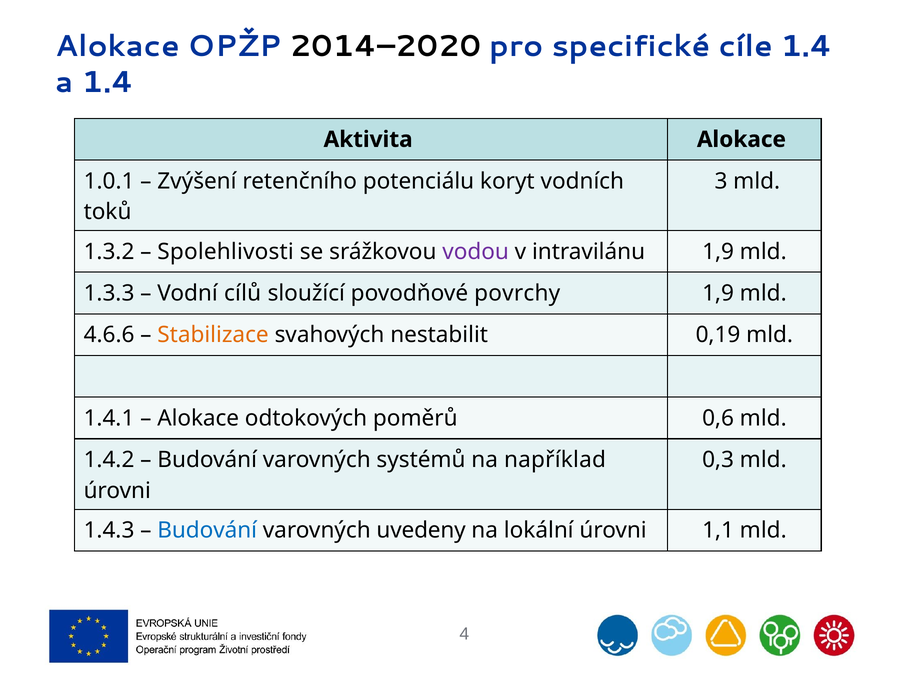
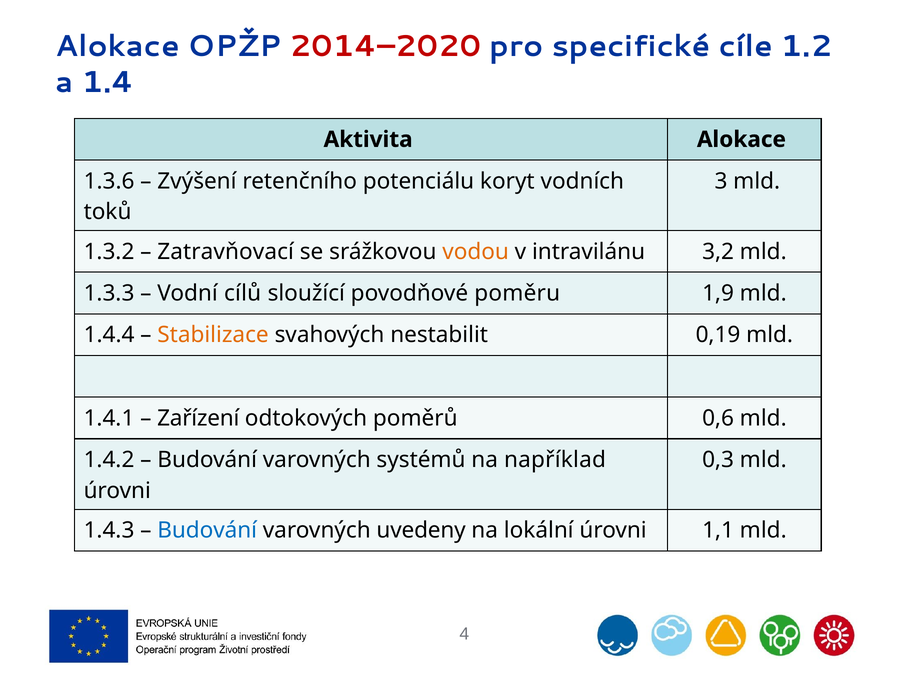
2014–2020 colour: black -> red (386, 46)
cíle 1.4: 1.4 -> 1.2 (807, 46)
1.0.1: 1.0.1 -> 1.3.6 (109, 181)
Spolehlivosti: Spolehlivosti -> Zatravňovací (226, 251)
vodou colour: purple -> orange (476, 251)
intravilánu 1,9: 1,9 -> 3,2 (718, 251)
povrchy: povrchy -> poměru (517, 293)
4.6.6: 4.6.6 -> 1.4.4 (109, 335)
Alokace: Alokace -> Zařízení (198, 418)
